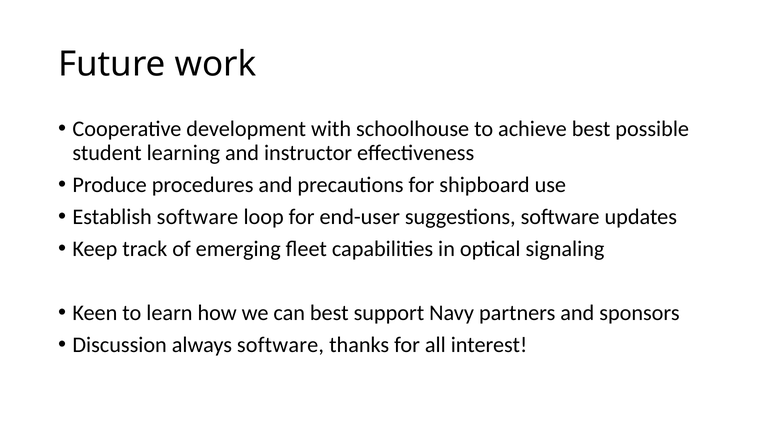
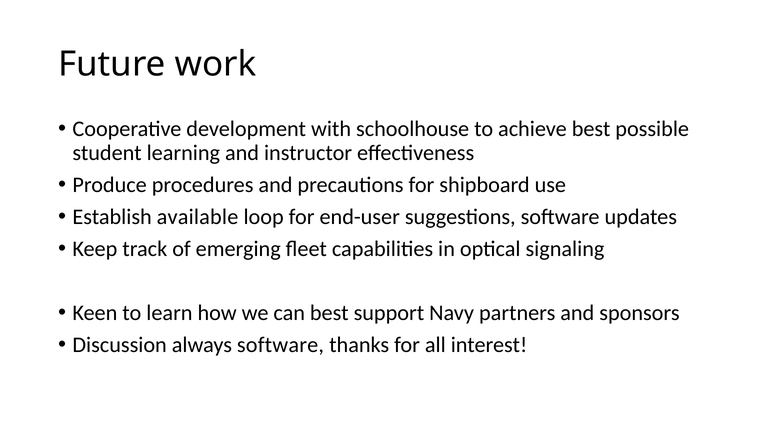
Establish software: software -> available (198, 217)
